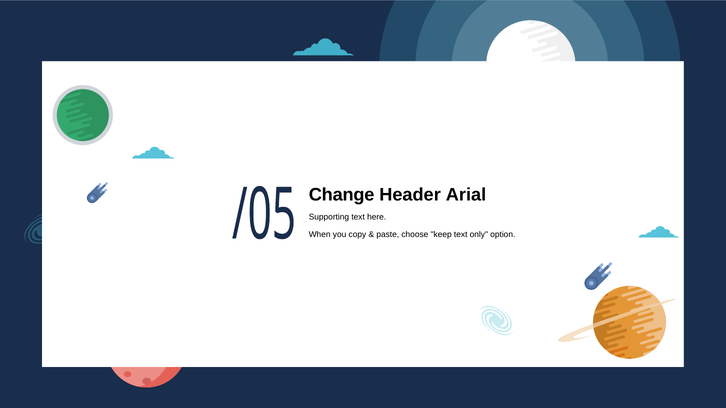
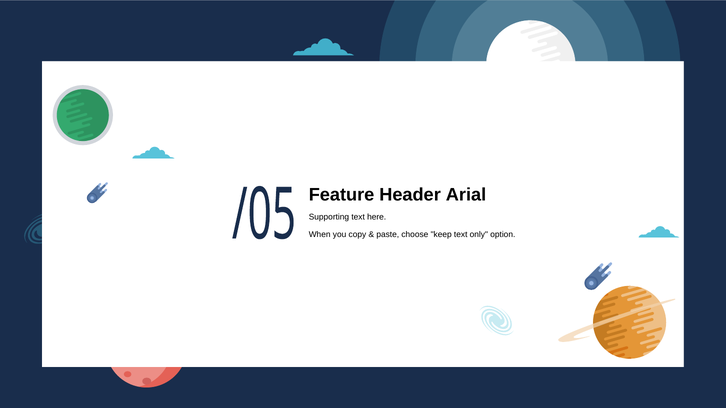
Change: Change -> Feature (342, 195)
